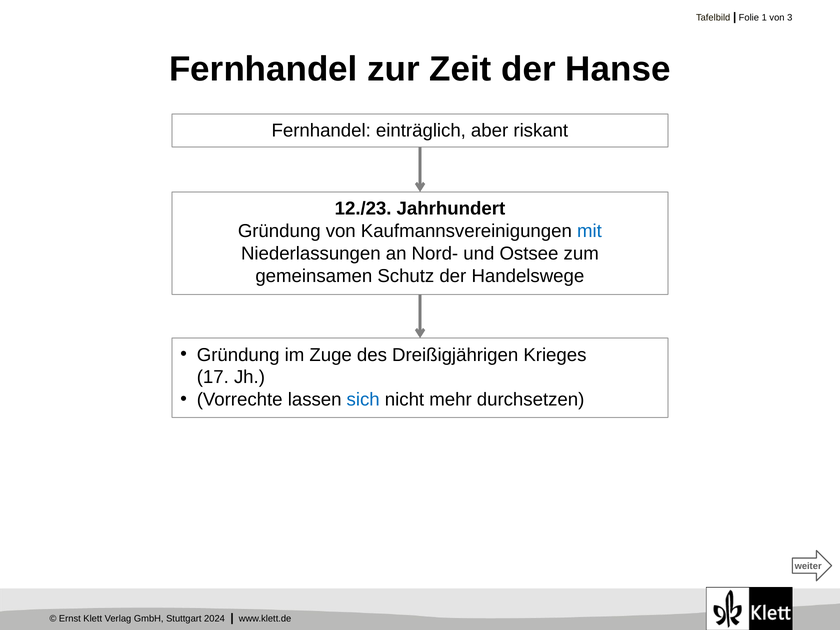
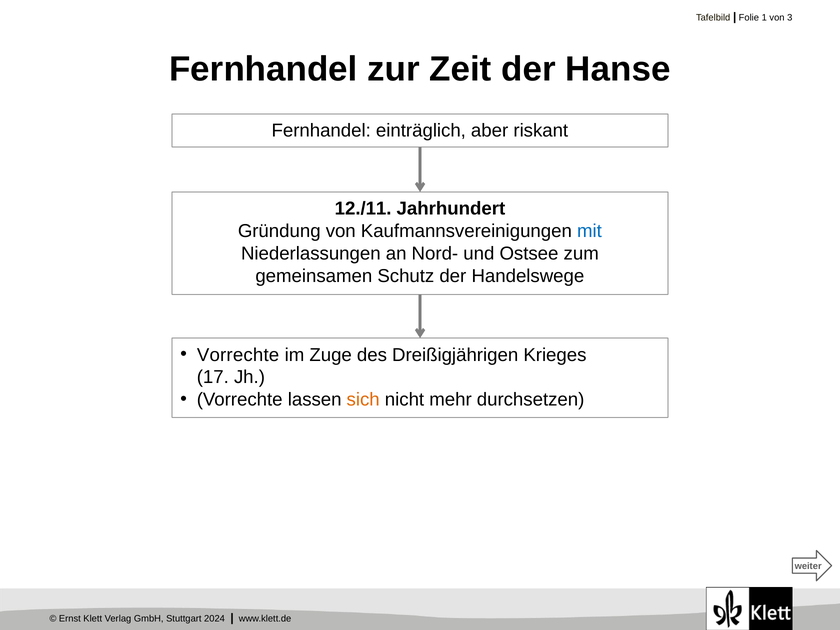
12./23: 12./23 -> 12./11 (363, 209)
Gründung: Gründung -> Vorrechte (238, 355)
sich colour: blue -> orange (363, 400)
